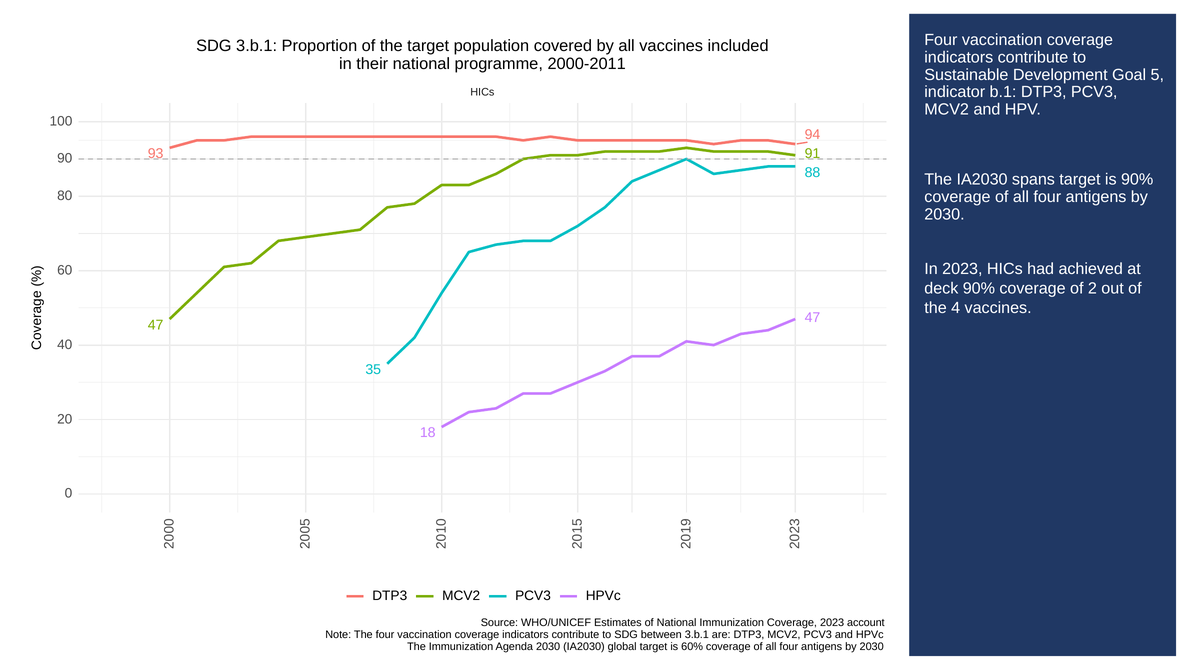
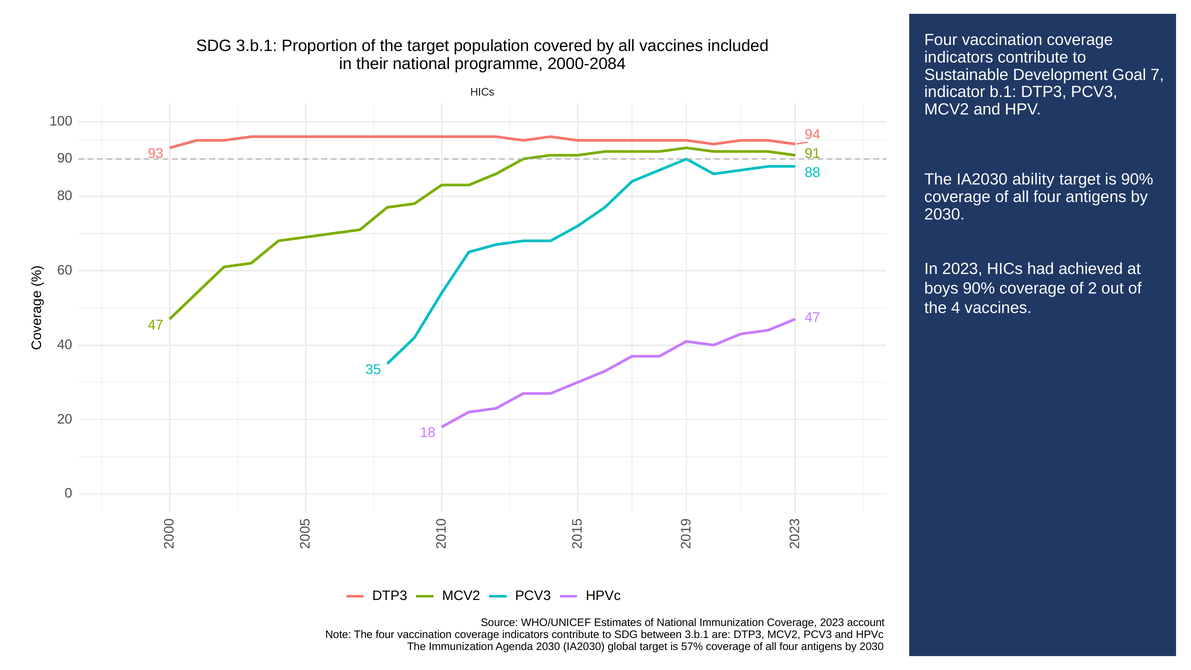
2000-2011: 2000-2011 -> 2000-2084 (587, 64)
Goal 5: 5 -> 7 (1157, 75)
spans: spans -> ability (1033, 180)
deck: deck -> boys (941, 288)
60%: 60% -> 57% (692, 646)
